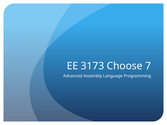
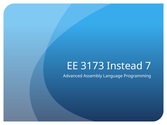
Choose: Choose -> Instead (125, 66)
